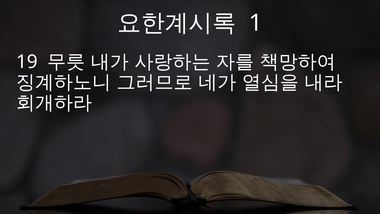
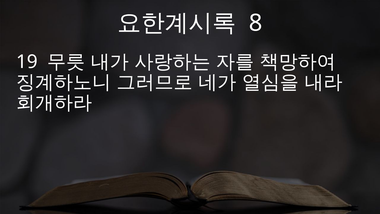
1: 1 -> 8 (256, 23)
